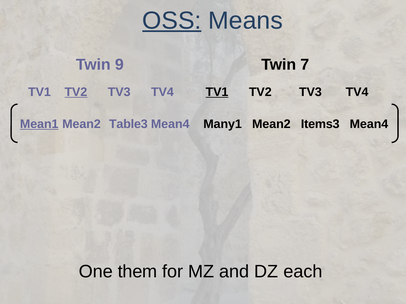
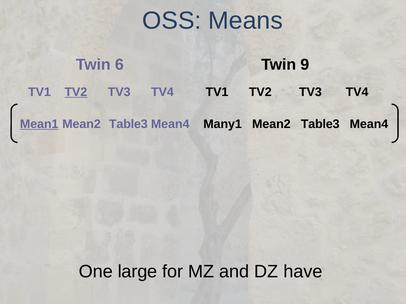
OSS underline: present -> none (172, 21)
9: 9 -> 6 (119, 65)
7: 7 -> 9 (305, 65)
TV1 underline: present -> none (217, 92)
Items3: Items3 -> Table3 (320, 124)
them: them -> large (138, 272)
each: each -> have (303, 272)
